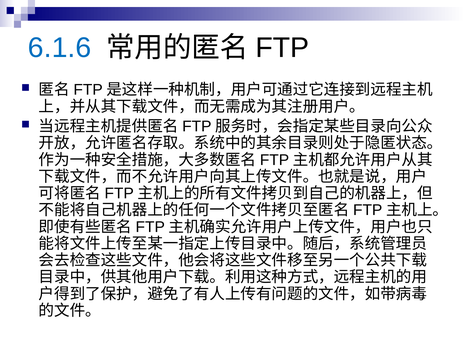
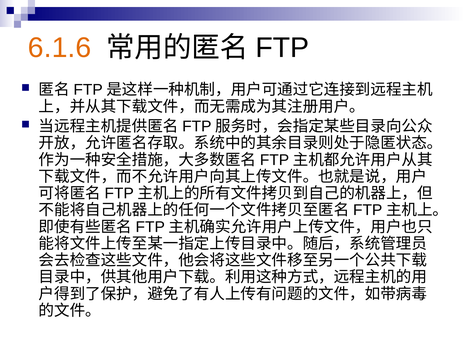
6.1.6 colour: blue -> orange (60, 48)
